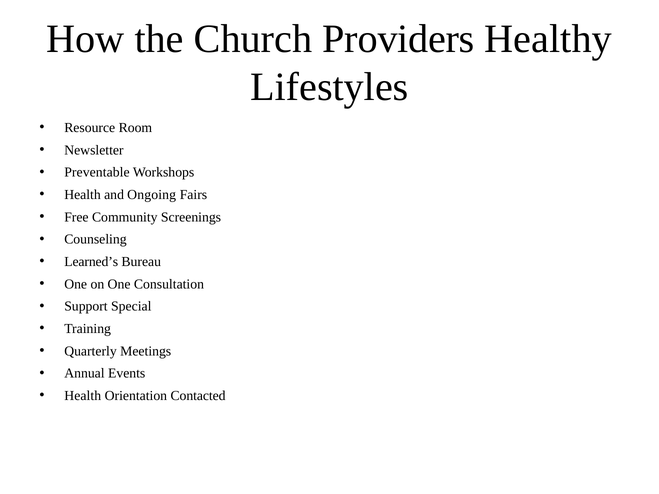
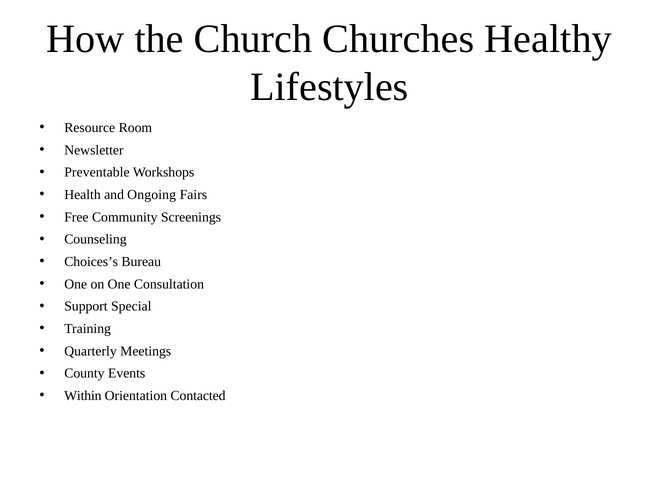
Providers: Providers -> Churches (398, 39)
Learned’s: Learned’s -> Choices’s (91, 262)
Annual: Annual -> County (84, 374)
Health: Health -> Within (83, 396)
